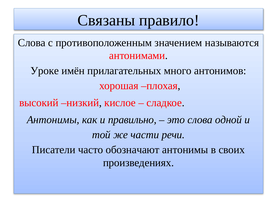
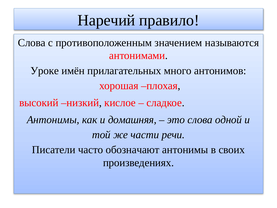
Связаны: Связаны -> Наречий (106, 20)
правильно: правильно -> домашняя (132, 120)
